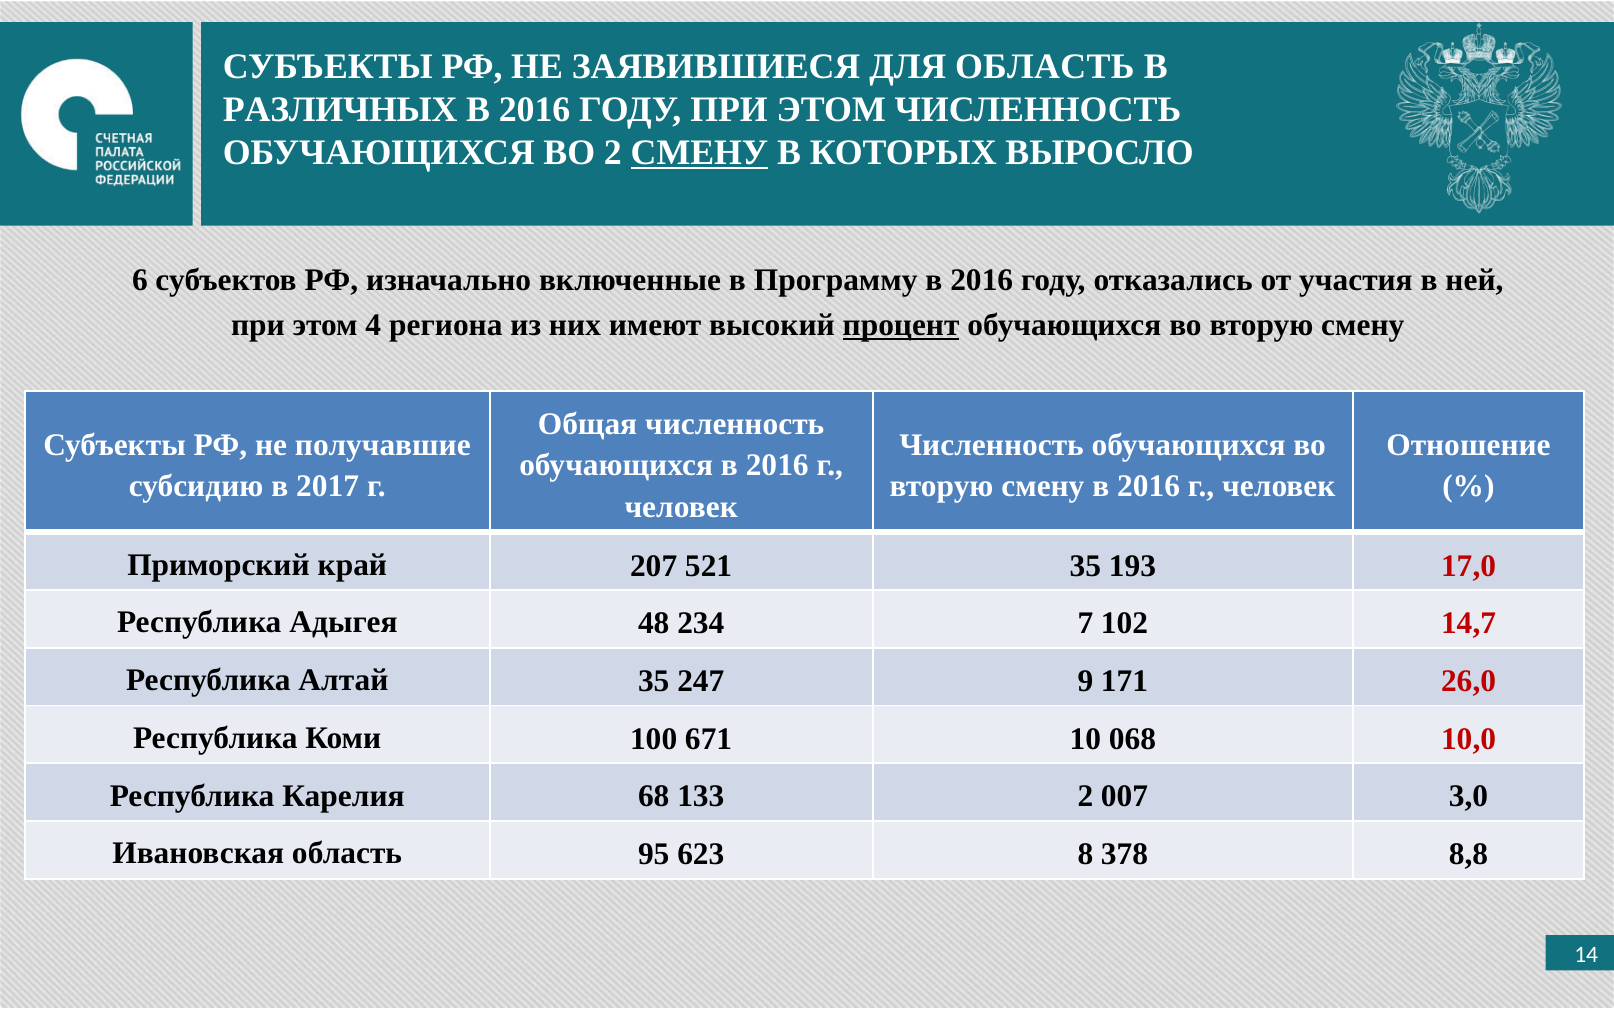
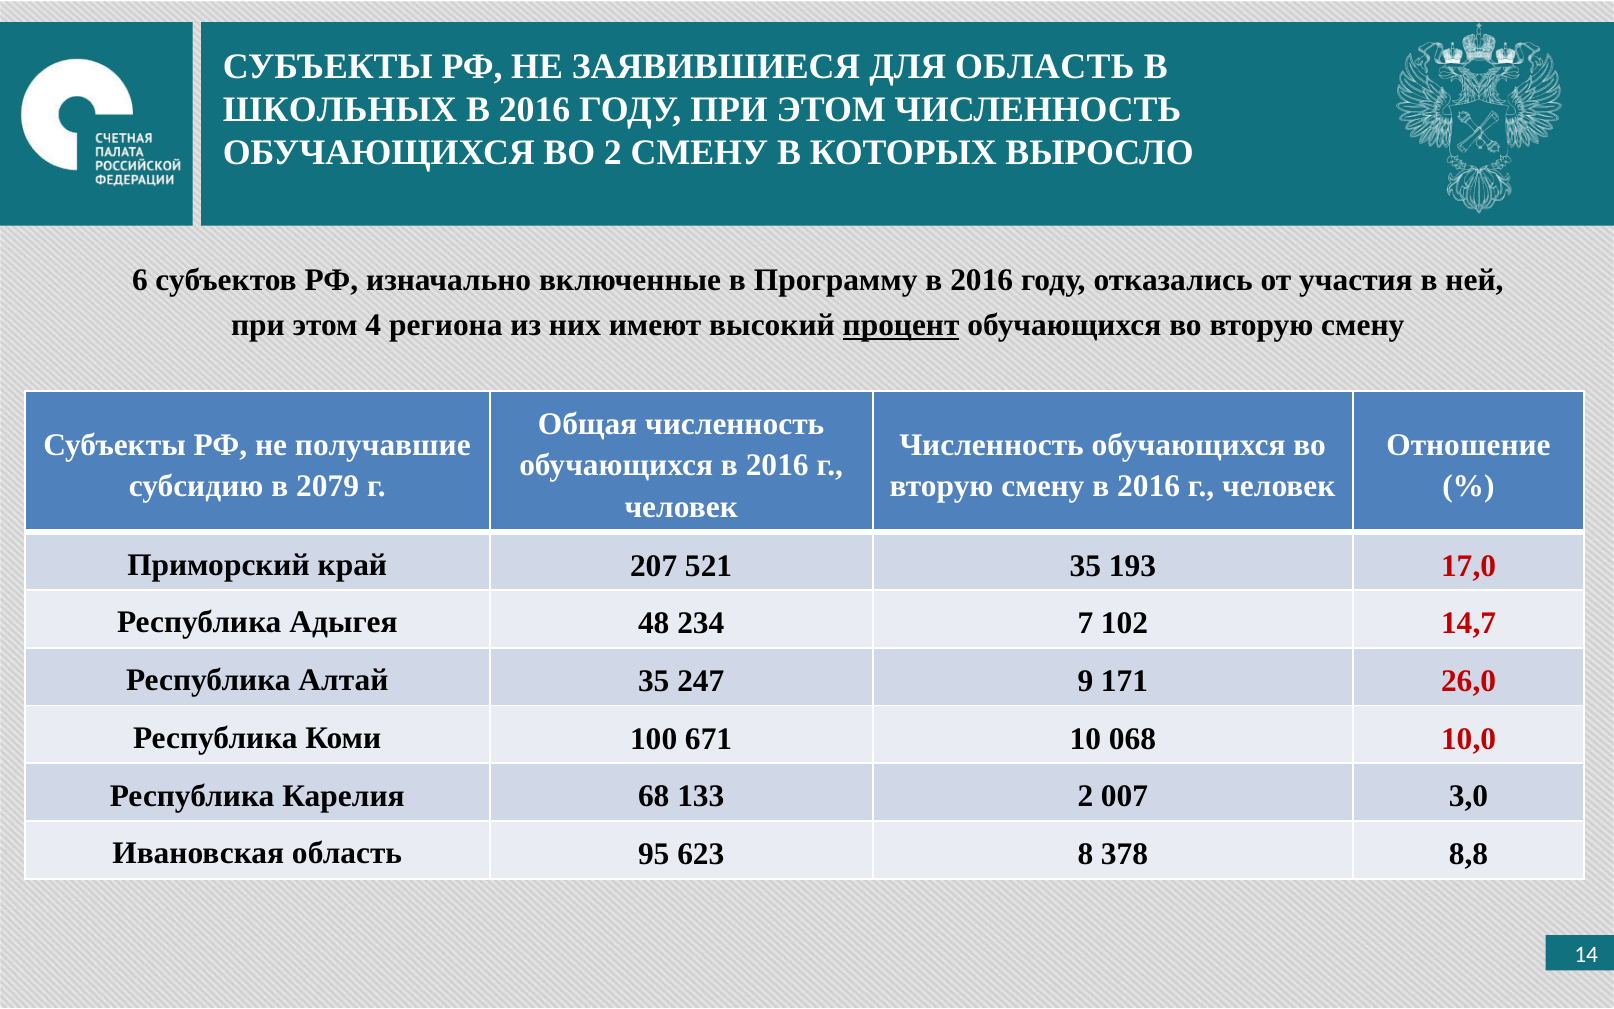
РАЗЛИЧНЫХ: РАЗЛИЧНЫХ -> ШКОЛЬНЫХ (340, 109)
СМЕНУ underline: present -> none (699, 152)
2017: 2017 -> 2079 (328, 486)
